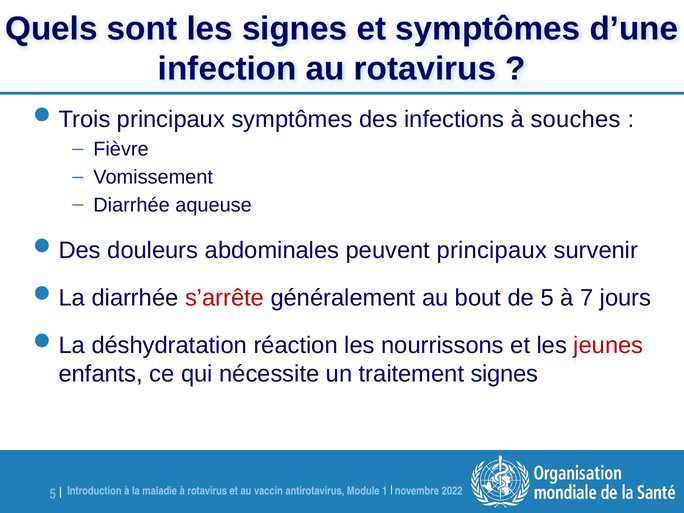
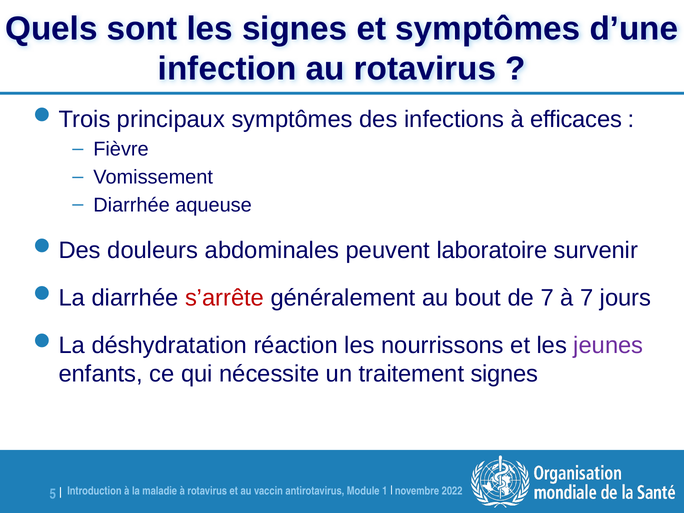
souches: souches -> efficaces (576, 119)
peuvent principaux: principaux -> laboratoire (492, 250)
de 5: 5 -> 7 (547, 298)
jeunes colour: red -> purple (608, 345)
